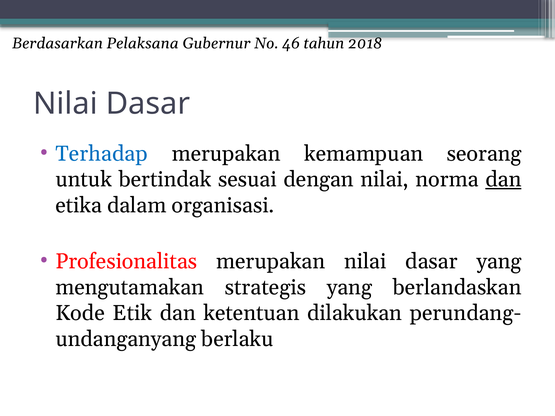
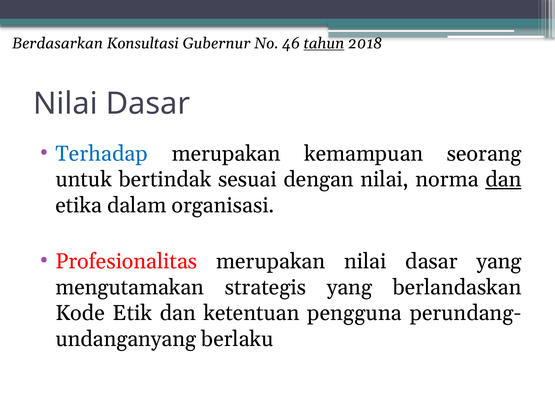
Pelaksana: Pelaksana -> Konsultasi (143, 43)
tahun underline: none -> present (324, 43)
dilakukan: dilakukan -> pengguna (355, 313)
